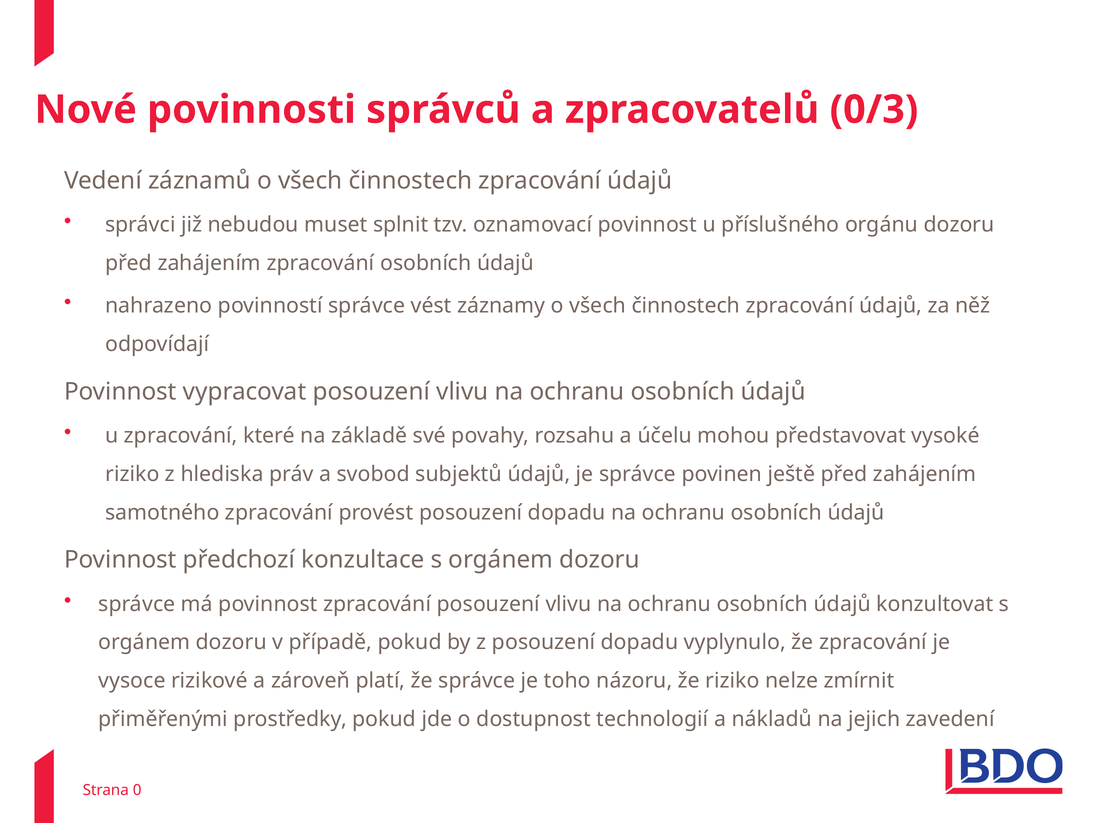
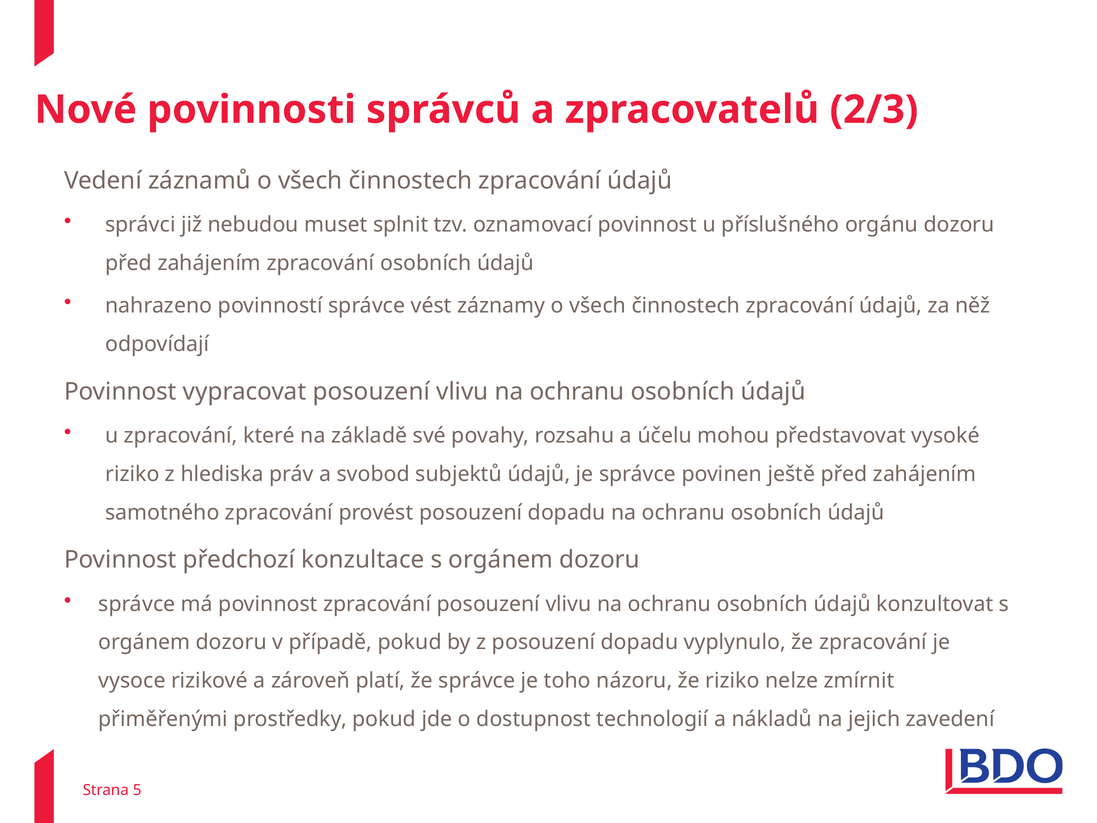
0/3: 0/3 -> 2/3 (874, 110)
0: 0 -> 5 (137, 790)
